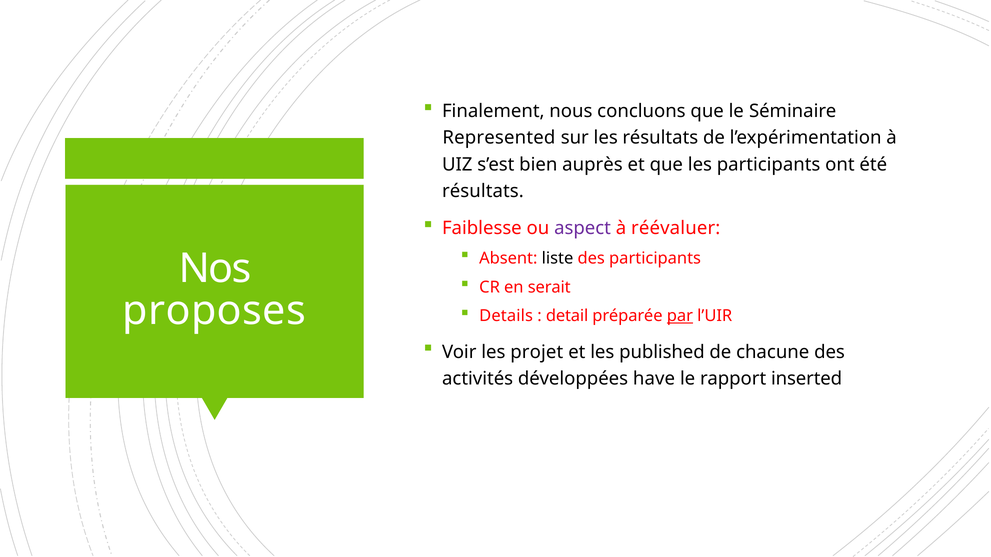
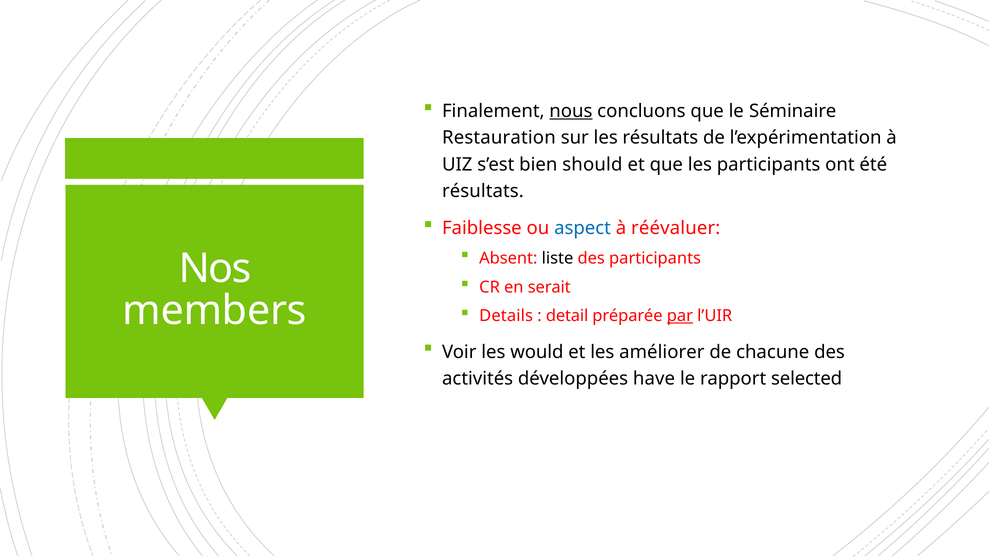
nous underline: none -> present (571, 111)
Represented: Represented -> Restauration (499, 138)
auprès: auprès -> should (592, 165)
aspect colour: purple -> blue (583, 228)
proposes: proposes -> members (214, 311)
projet: projet -> would (537, 352)
published: published -> améliorer (662, 352)
inserted: inserted -> selected (807, 379)
